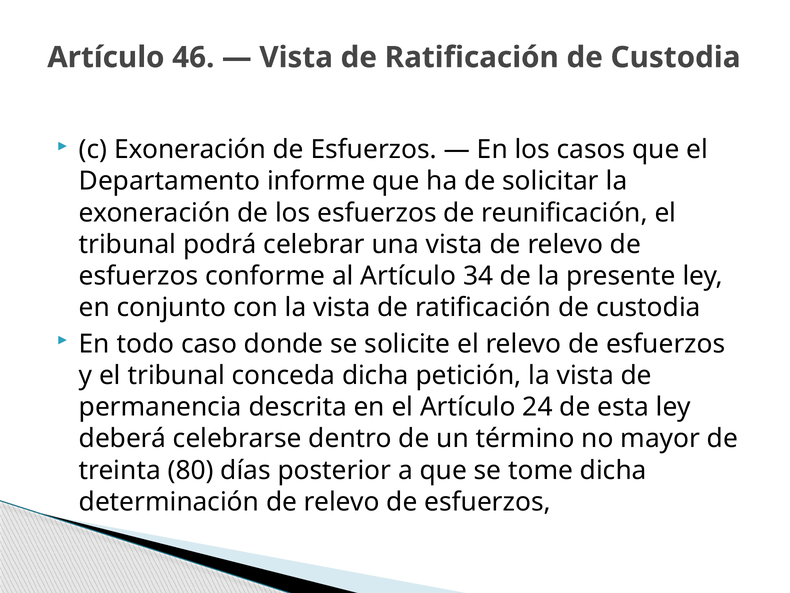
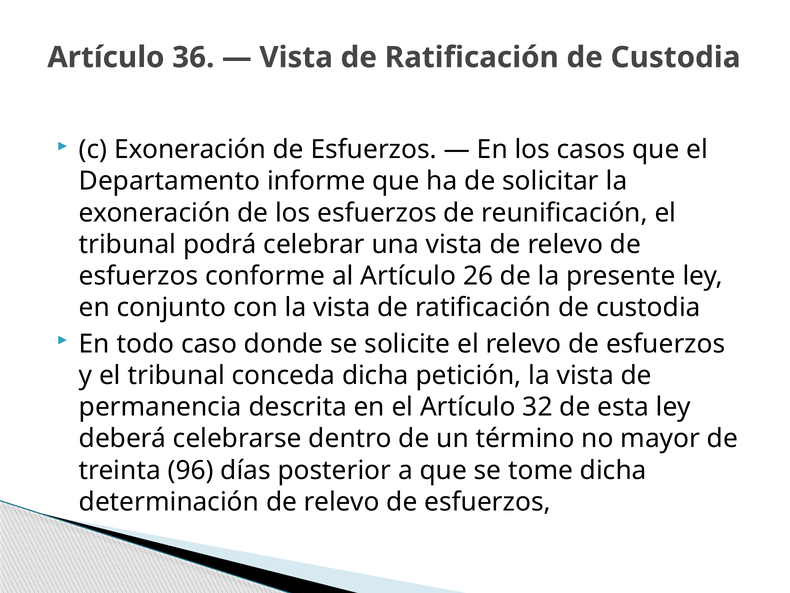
46: 46 -> 36 (193, 57)
34: 34 -> 26 (478, 276)
24: 24 -> 32 (538, 407)
80: 80 -> 96 (191, 470)
